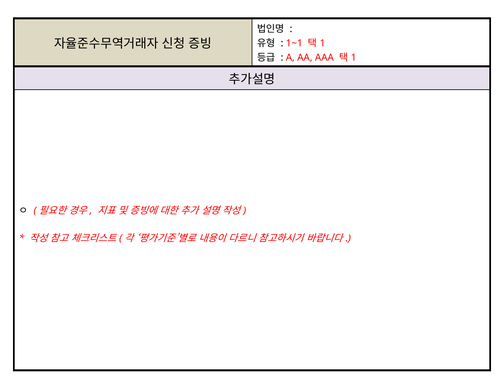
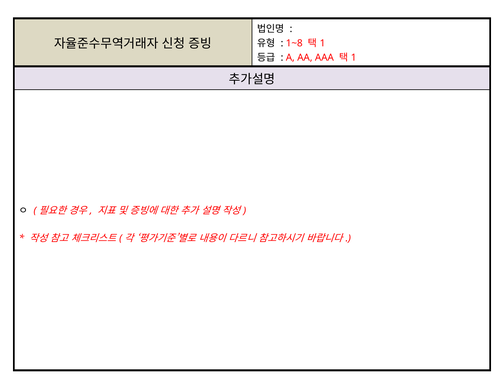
1~1: 1~1 -> 1~8 (294, 43)
